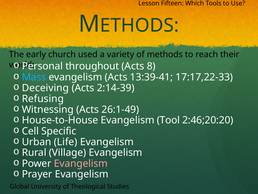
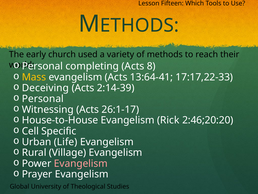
throughout: throughout -> completing (92, 66)
Mass colour: light blue -> yellow (34, 77)
13:39-41: 13:39-41 -> 13:64-41 (151, 77)
Refusing: Refusing -> Personal (43, 99)
26:1-49: 26:1-49 -> 26:1-17 (120, 109)
Tool: Tool -> Rick (168, 120)
